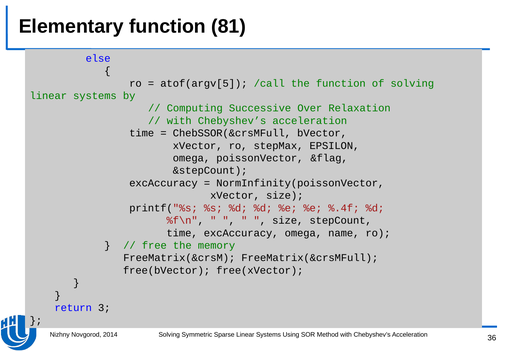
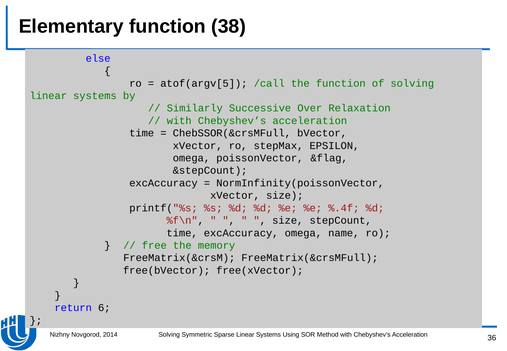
81: 81 -> 38 (229, 26)
Computing: Computing -> Similarly (195, 108)
3: 3 -> 6 (104, 308)
